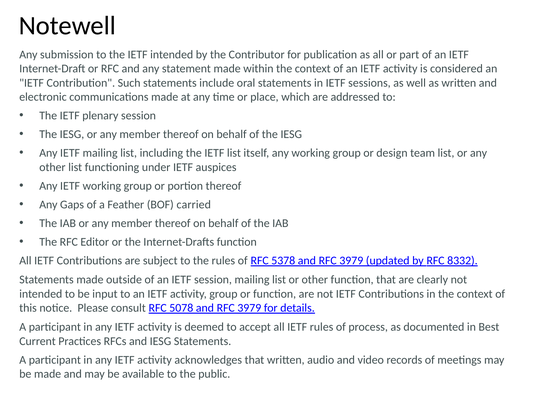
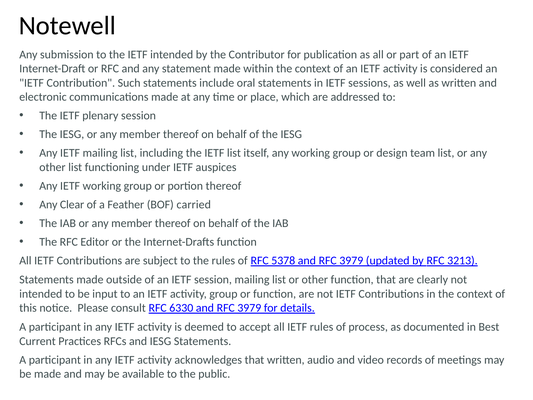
Gaps: Gaps -> Clear (72, 205)
8332: 8332 -> 3213 (462, 260)
5078: 5078 -> 6330 (181, 308)
